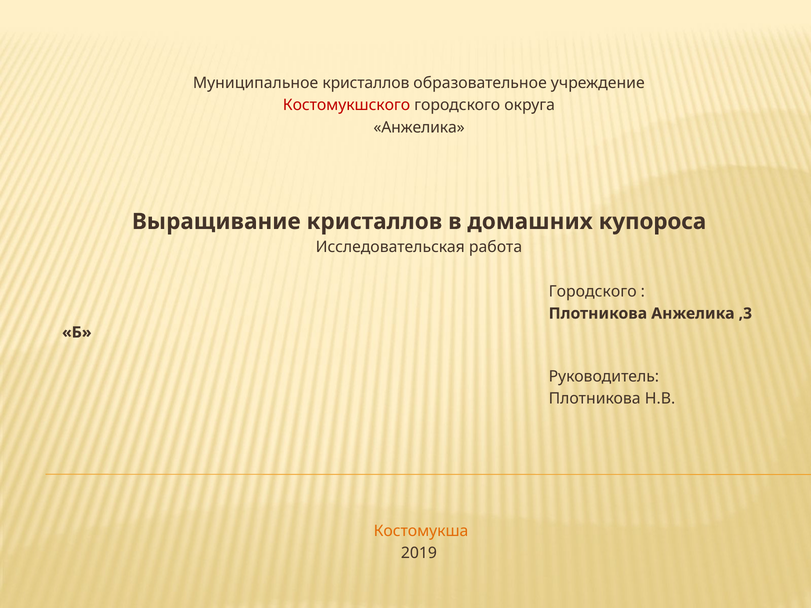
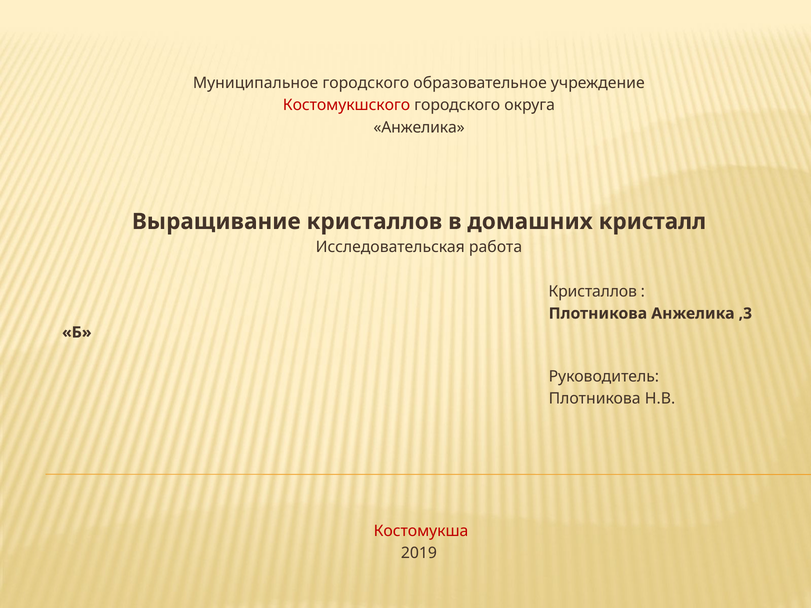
Муниципальное кристаллов: кристаллов -> городского (366, 83)
купороса: купороса -> кристалл (652, 222)
Городского: Городского -> Кристаллов (593, 292)
Костомукша colour: orange -> red (421, 531)
